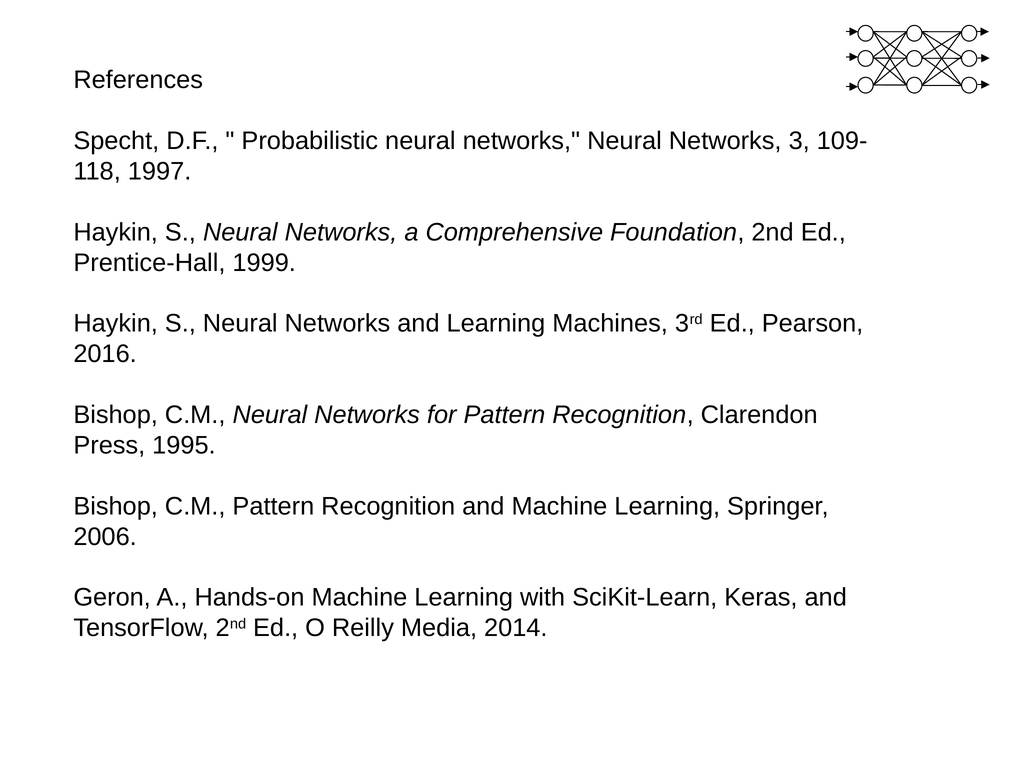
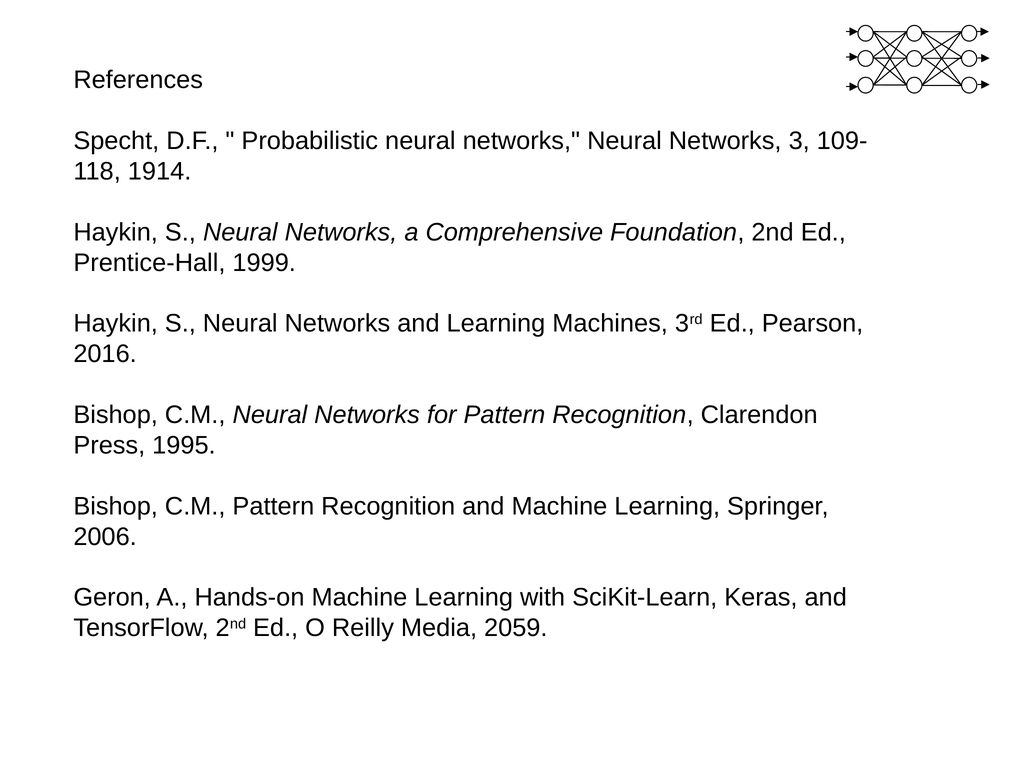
1997: 1997 -> 1914 (160, 171)
2014: 2014 -> 2059 (516, 628)
